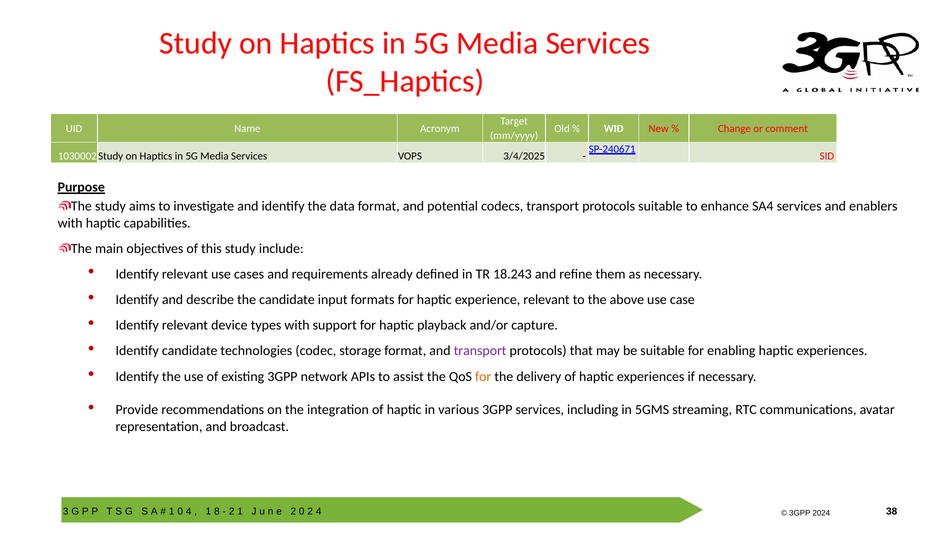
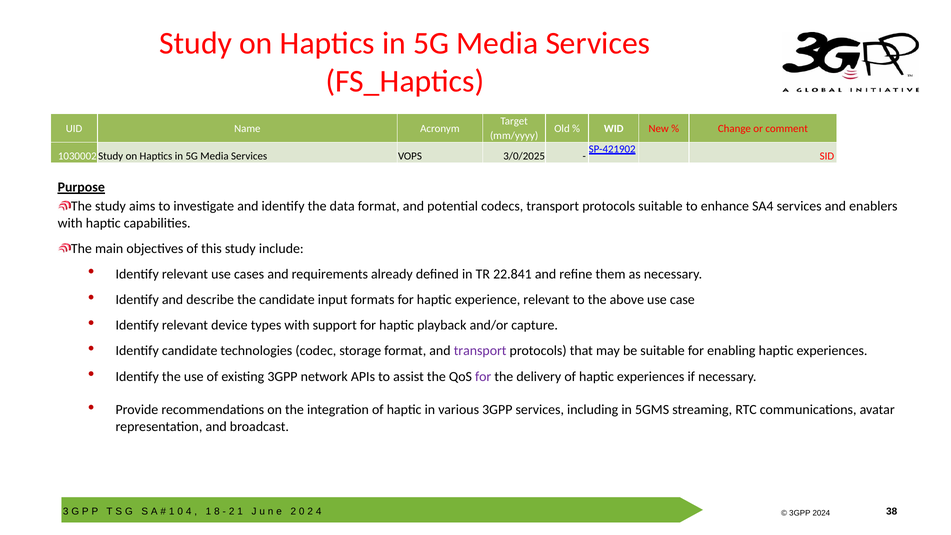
SP-240671: SP-240671 -> SP-421902 (612, 149)
3/4/2025: 3/4/2025 -> 3/0/2025 (524, 156)
18.243: 18.243 -> 22.841 (512, 274)
for colour: orange -> purple (483, 376)
